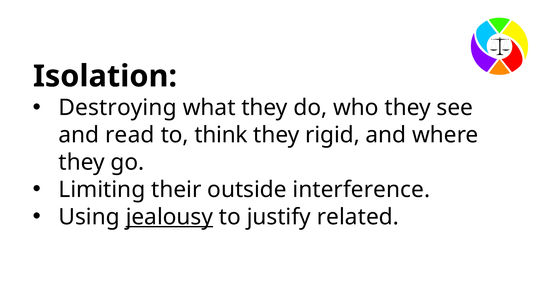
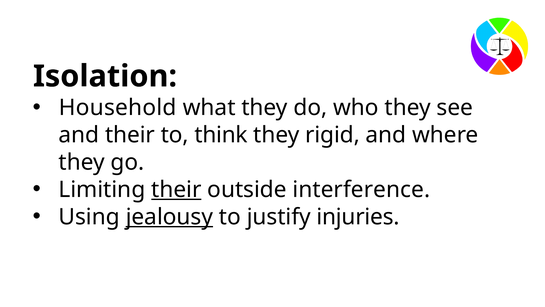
Destroying: Destroying -> Household (118, 108)
and read: read -> their (130, 135)
their underline: none -> present (176, 189)
related: related -> injuries (358, 217)
